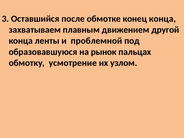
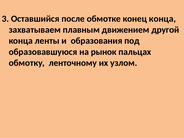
проблемной: проблемной -> образования (97, 41)
усмотрение: усмотрение -> ленточному (73, 63)
